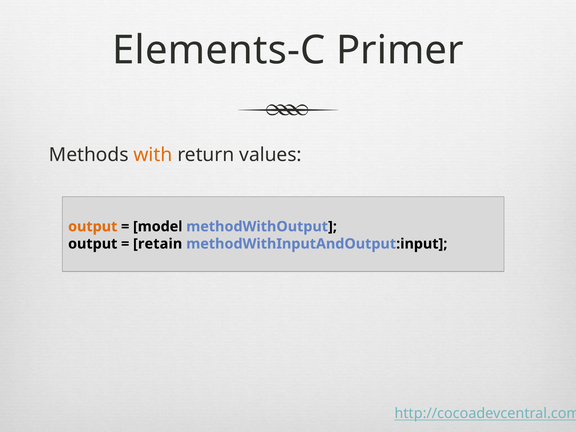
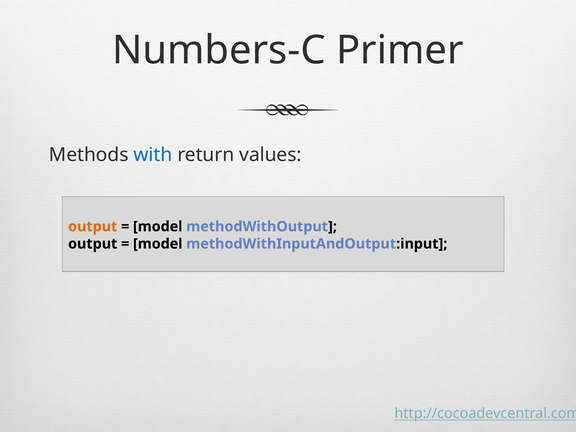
Elements-C: Elements-C -> Numbers-C (219, 50)
with colour: orange -> blue (153, 155)
retain: retain -> model (158, 244)
